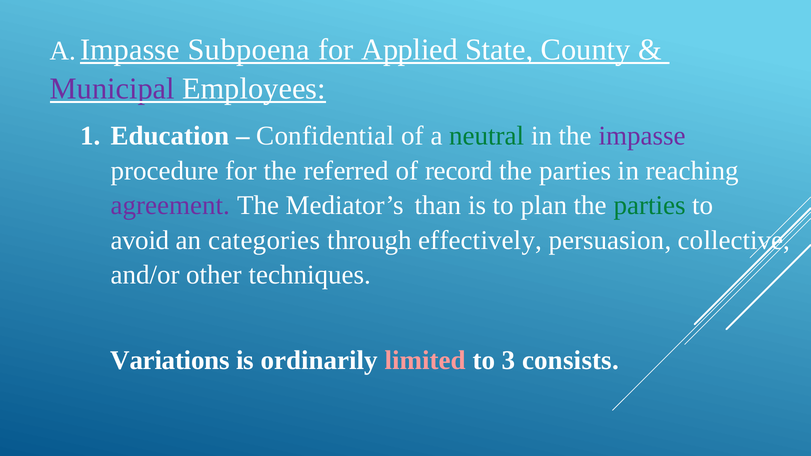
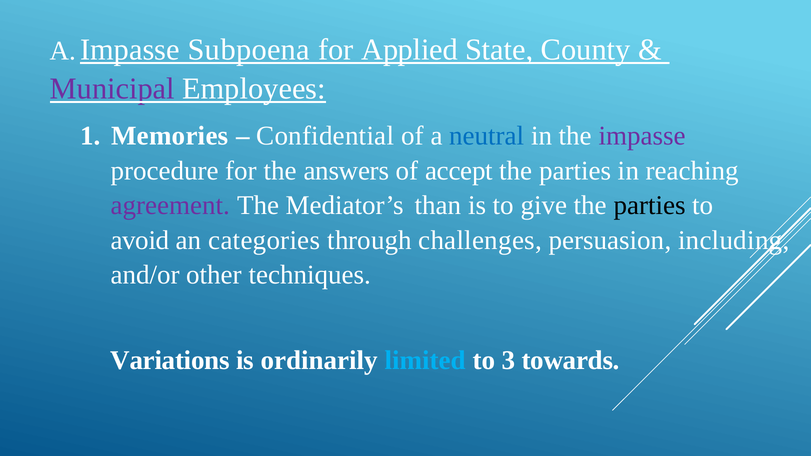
Education: Education -> Memories (170, 136)
neutral colour: green -> blue (487, 136)
referred: referred -> answers (346, 171)
record: record -> accept (459, 171)
plan: plan -> give (544, 205)
parties colour: green -> black (650, 205)
effectively: effectively -> challenges (480, 240)
collective: collective -> including (734, 240)
limited colour: pink -> light blue (425, 361)
consists: consists -> towards (571, 361)
